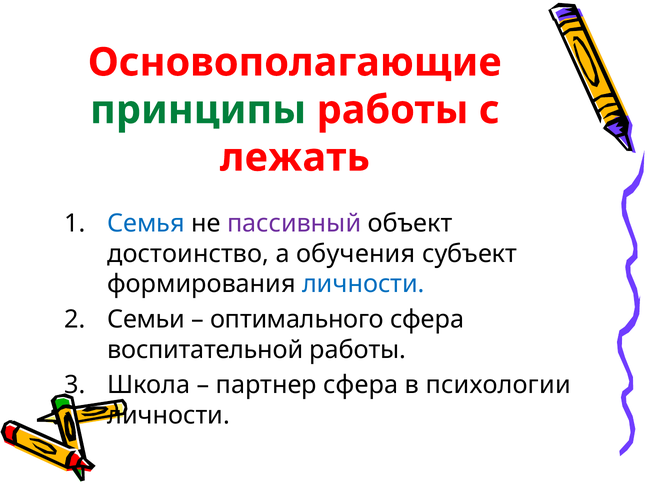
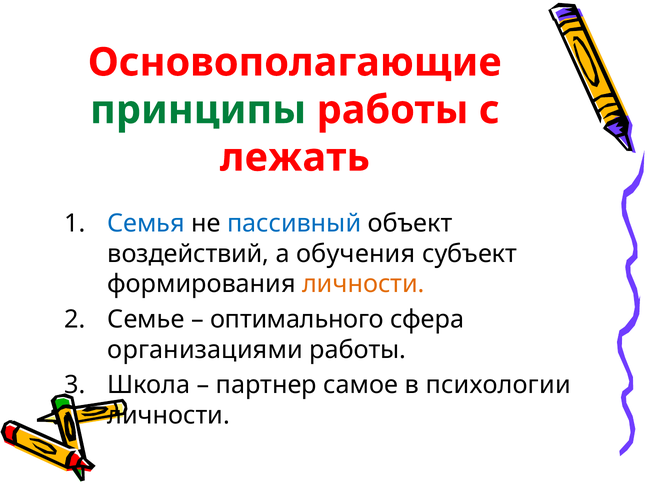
пассивный colour: purple -> blue (294, 224)
достоинство: достоинство -> воздействий (188, 254)
личности colour: blue -> orange (363, 284)
Семьи: Семьи -> Семье (146, 320)
воспитательной: воспитательной -> организациями (205, 350)
партнер сфера: сфера -> самое (361, 386)
